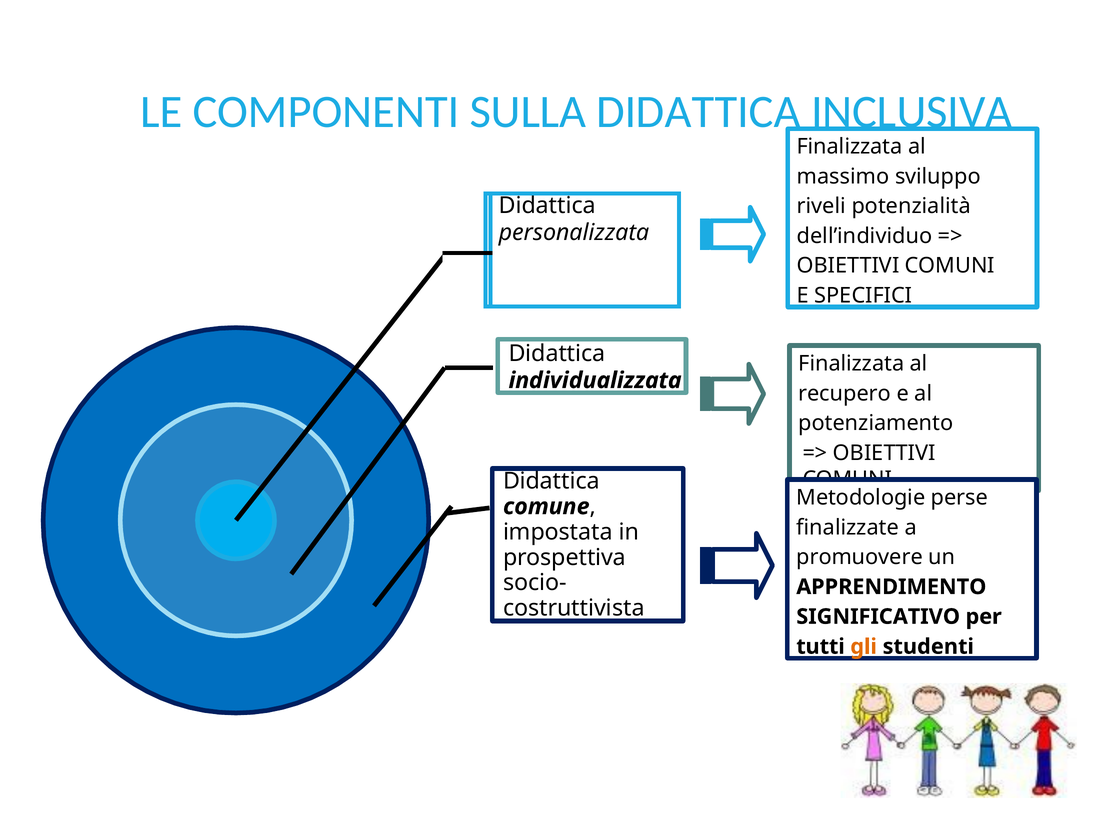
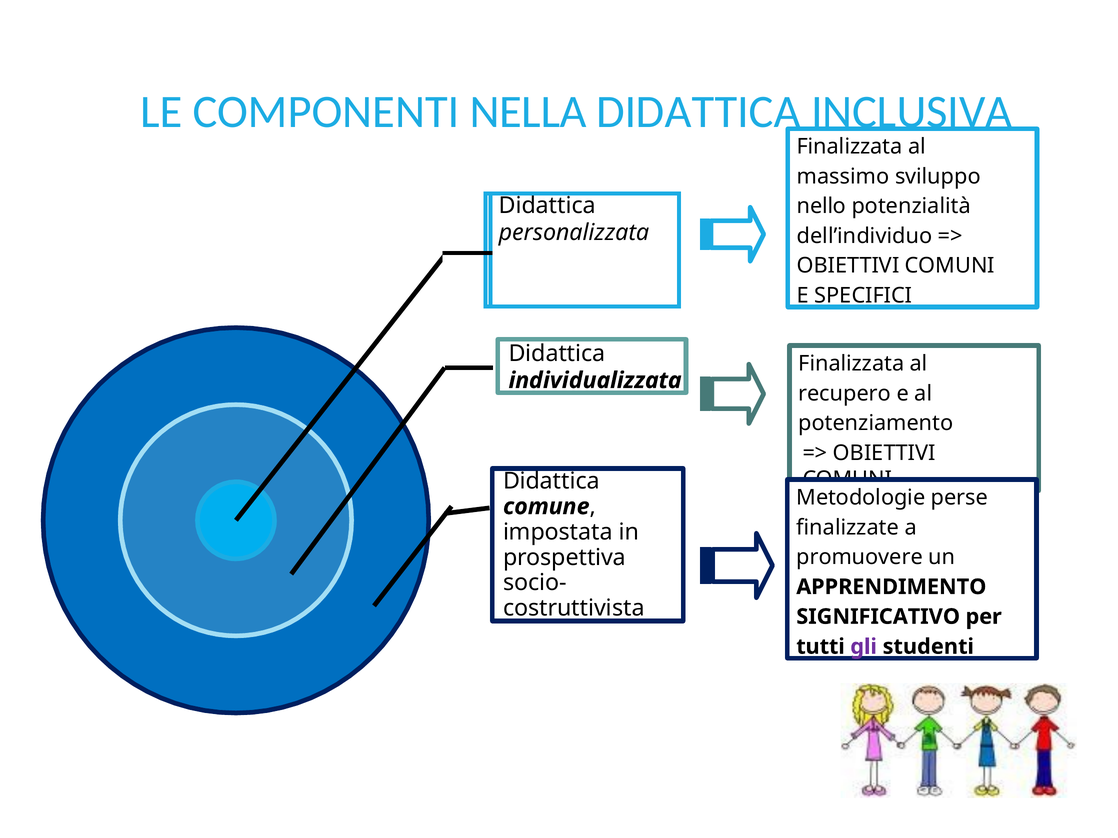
SULLA: SULLA -> NELLA (528, 112)
riveli: riveli -> nello (821, 206)
gli colour: orange -> purple (864, 647)
